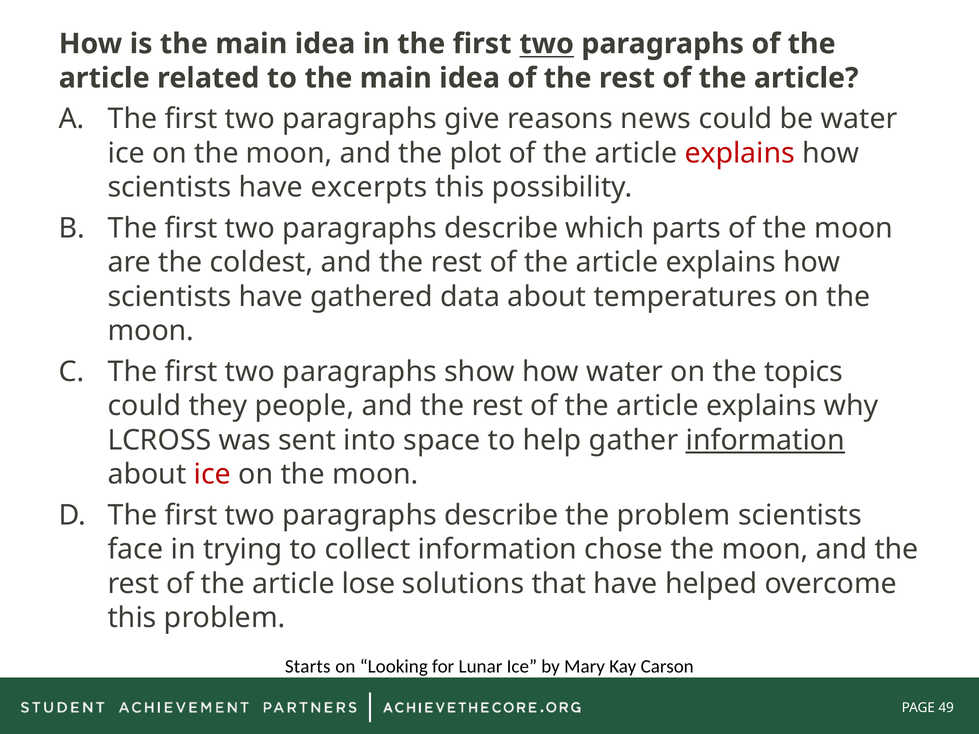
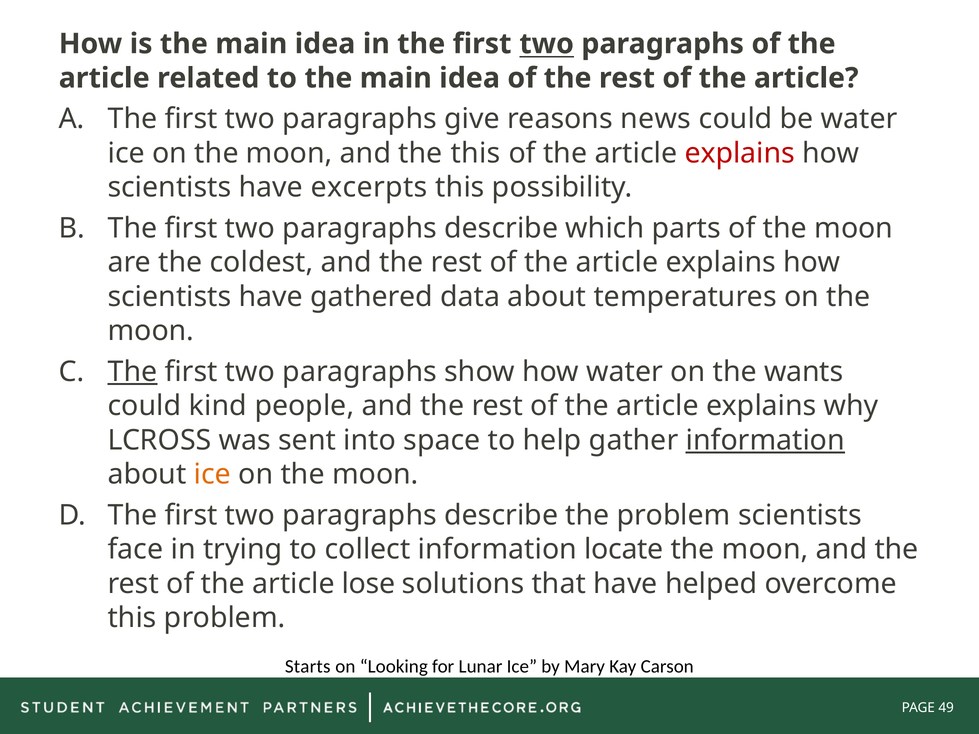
the plot: plot -> this (475, 153)
The underline: none -> present (132, 372)
topics: topics -> wants (804, 372)
they: they -> kind (218, 406)
ice colour: red -> orange (212, 475)
chose: chose -> locate (624, 550)
